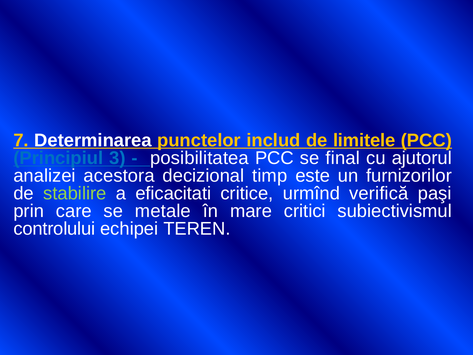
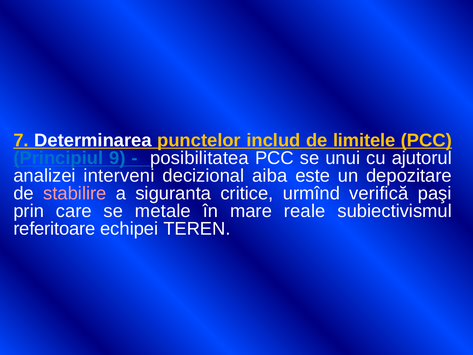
3: 3 -> 9 (117, 158)
final: final -> unui (343, 158)
acestora: acestora -> interveni (119, 176)
timp: timp -> aiba (270, 176)
furnizorilor: furnizorilor -> depozitare (409, 176)
stabilire colour: light green -> pink (75, 193)
eficacitati: eficacitati -> siguranta (173, 193)
critici: critici -> reale (305, 211)
controlului: controlului -> referitoare (54, 229)
